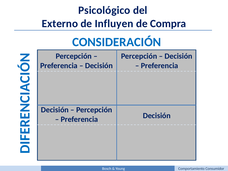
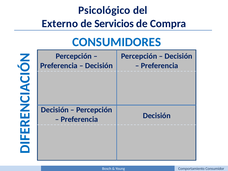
Influyen: Influyen -> Servicios (114, 24)
CONSIDERACIÓN: CONSIDERACIÓN -> CONSUMIDORES (117, 42)
